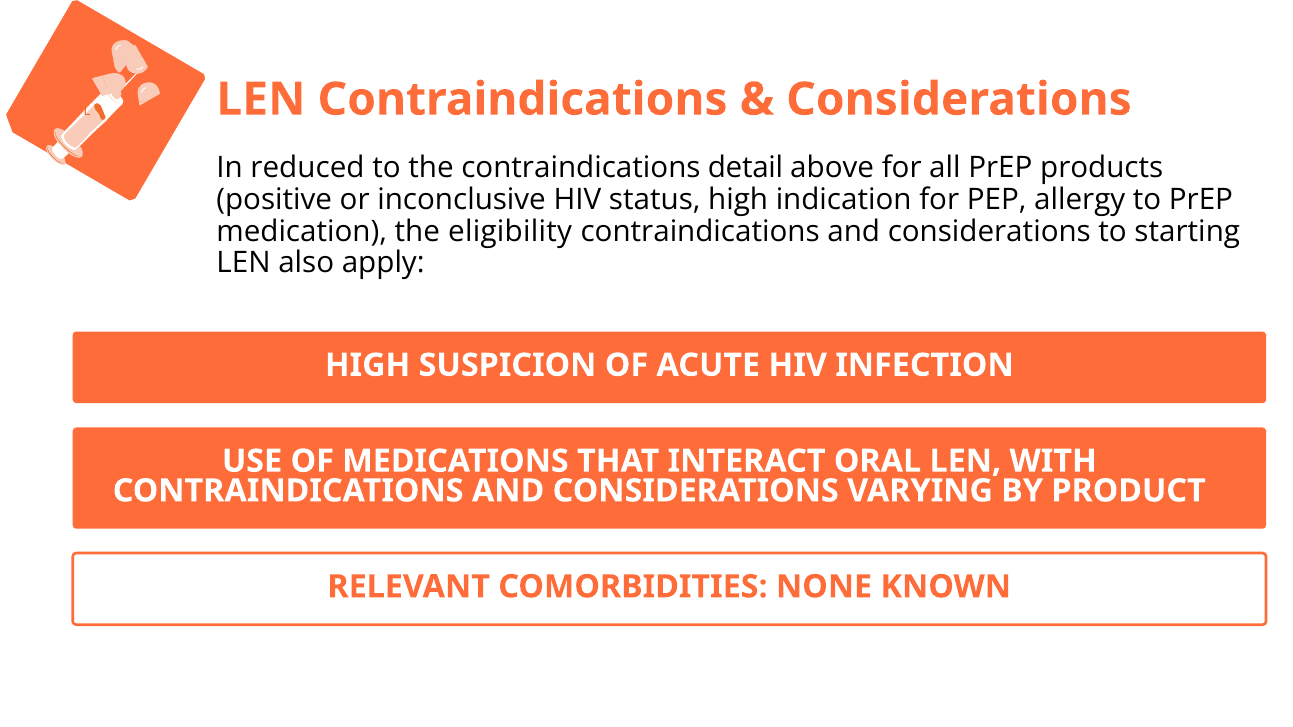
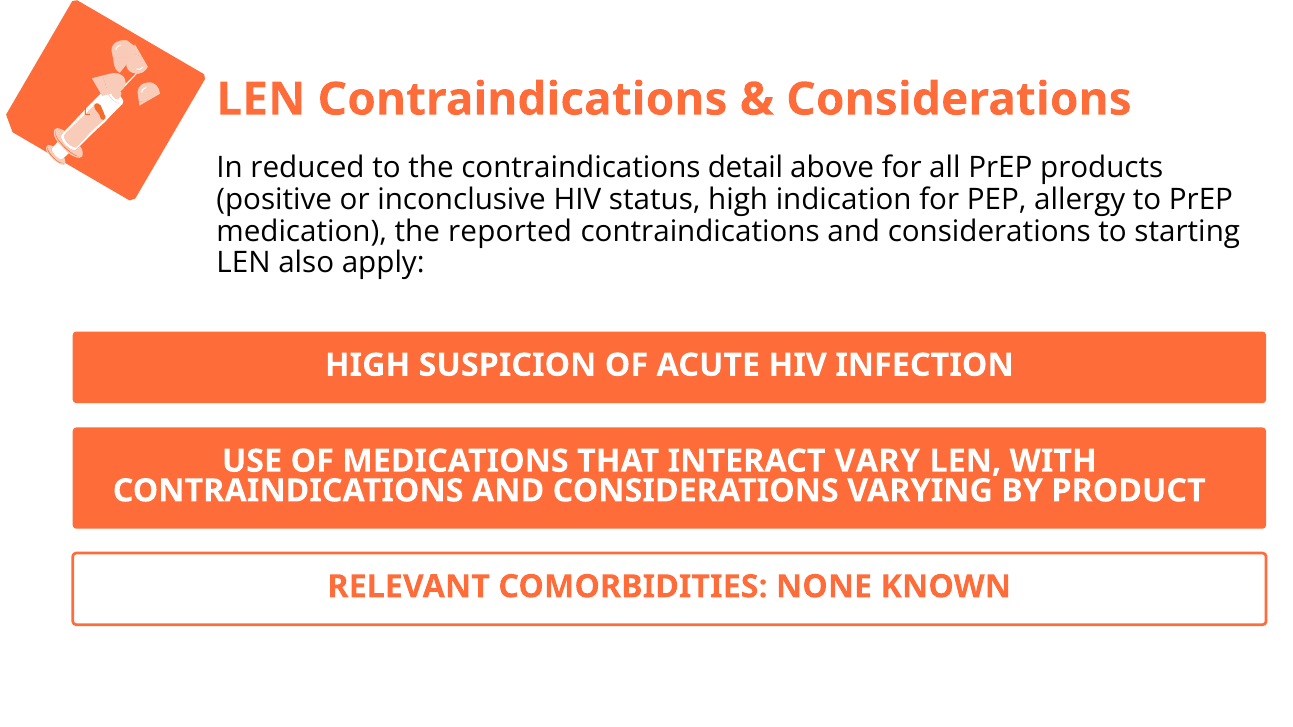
eligibility: eligibility -> reported (510, 231)
ORAL: ORAL -> VARY (877, 461)
